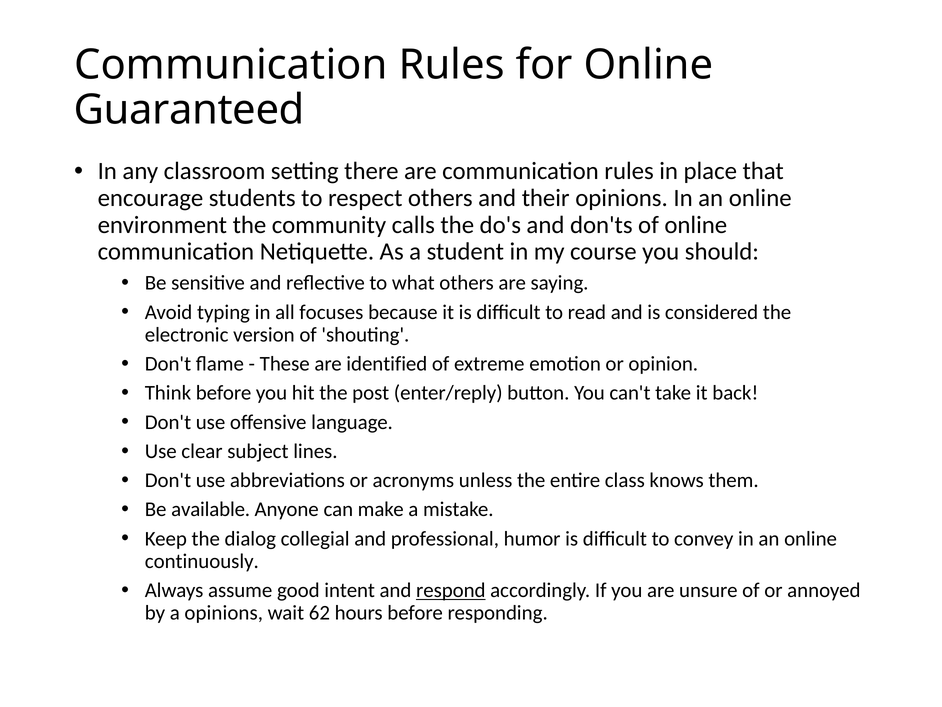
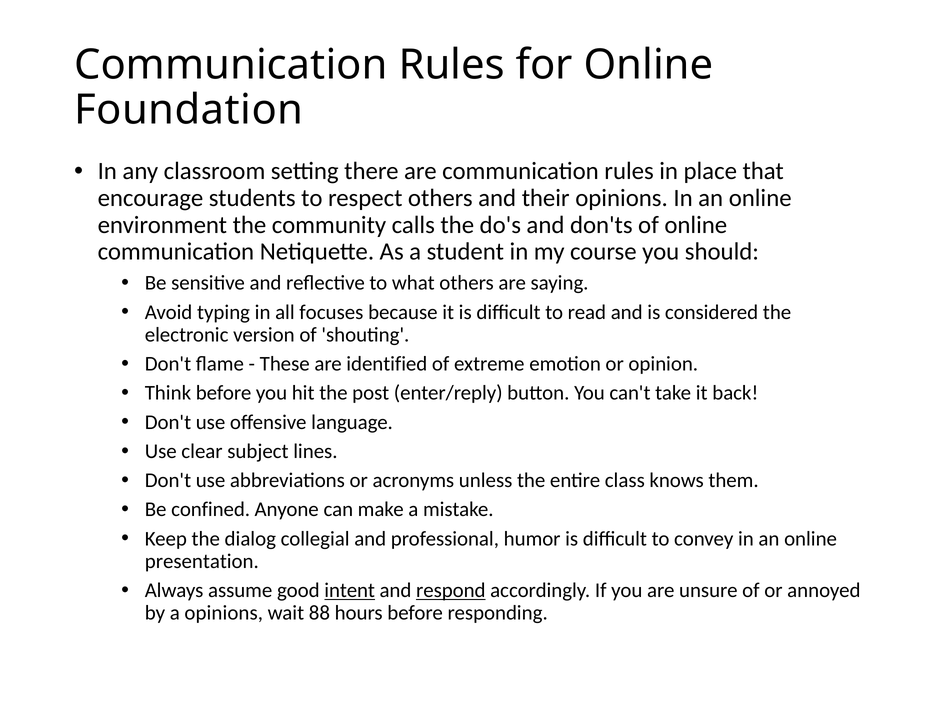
Guaranteed: Guaranteed -> Foundation (189, 110)
available: available -> confined (211, 509)
continuously: continuously -> presentation (202, 561)
intent underline: none -> present (350, 590)
62: 62 -> 88 (319, 613)
